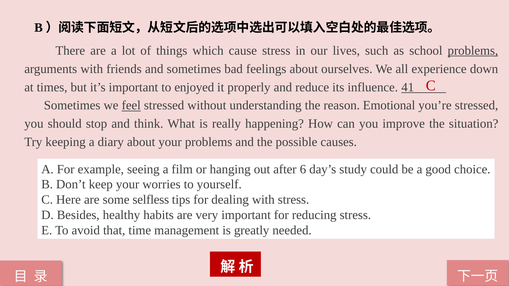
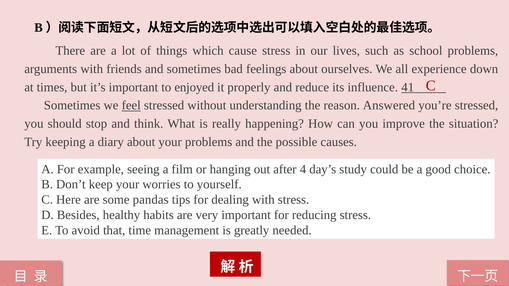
problems underline: present -> none (473, 51)
Emotional: Emotional -> Answered (389, 106)
6: 6 -> 4 (303, 169)
selfless: selfless -> pandas (151, 200)
